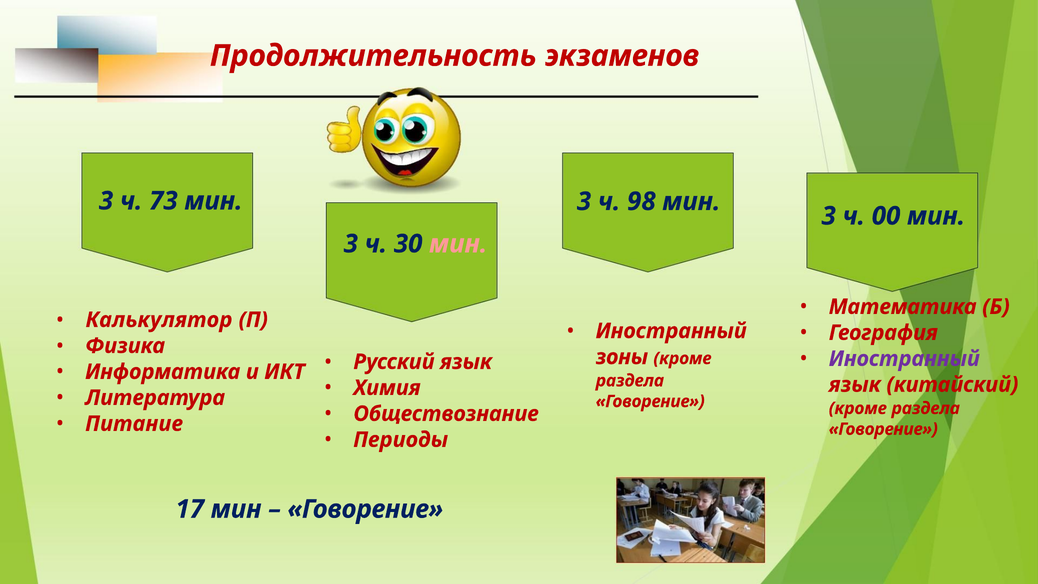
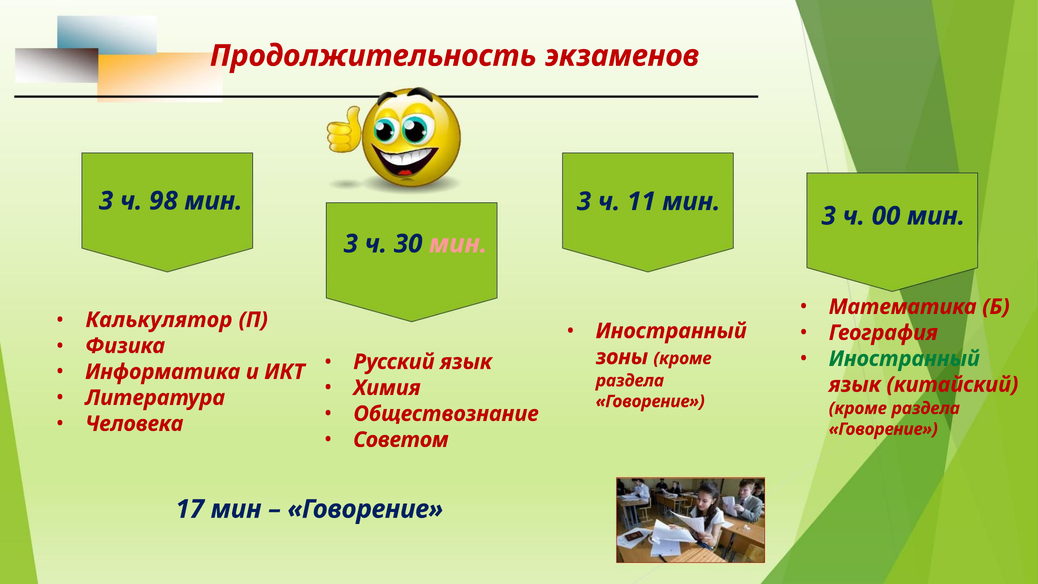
73: 73 -> 98 (163, 201)
98: 98 -> 11 (641, 201)
Иностранный colour: purple -> green (904, 359)
Питание: Питание -> Человека (134, 424)
Периоды: Периоды -> Советом (401, 440)
